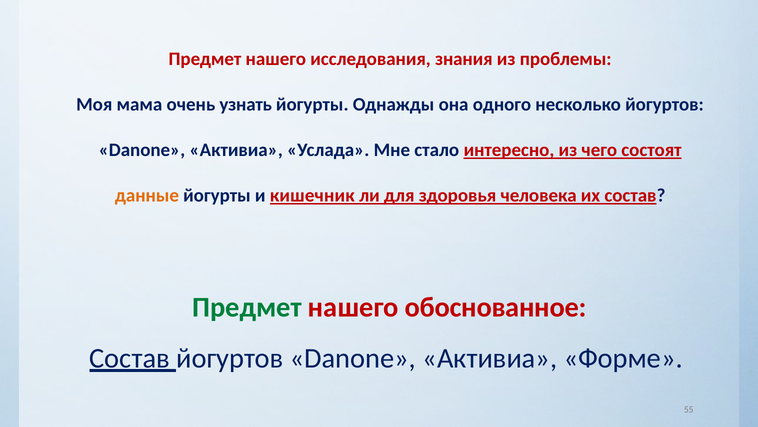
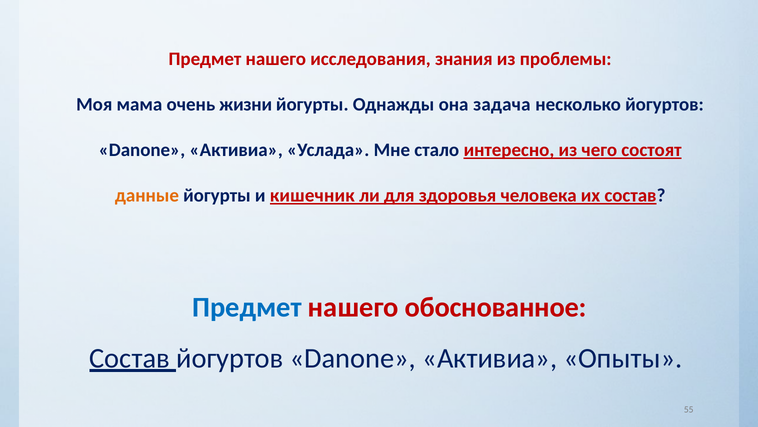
узнать: узнать -> жизни (246, 104)
одного: одного -> задача (502, 104)
Предмет colour: green -> blue (247, 307)
Форме: Форме -> Опыты (623, 358)
